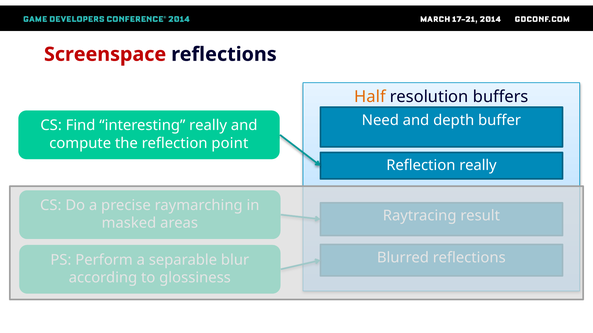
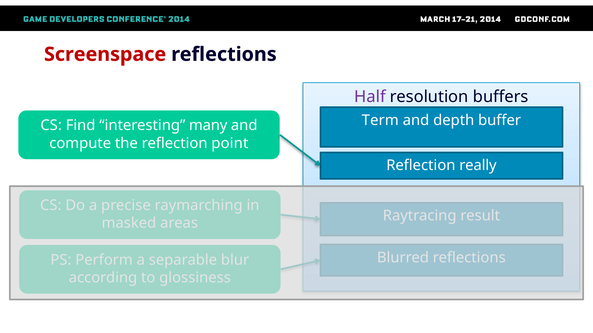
Half colour: orange -> purple (370, 97)
Need: Need -> Term (380, 120)
interesting really: really -> many (208, 126)
